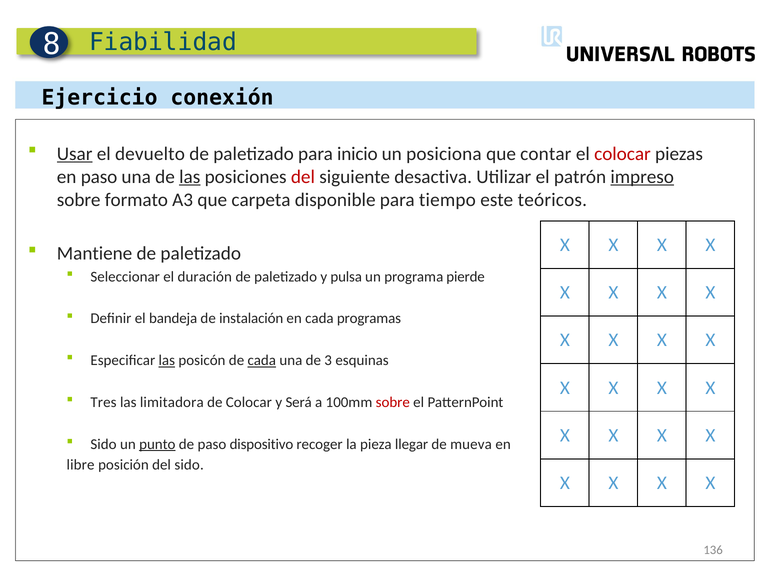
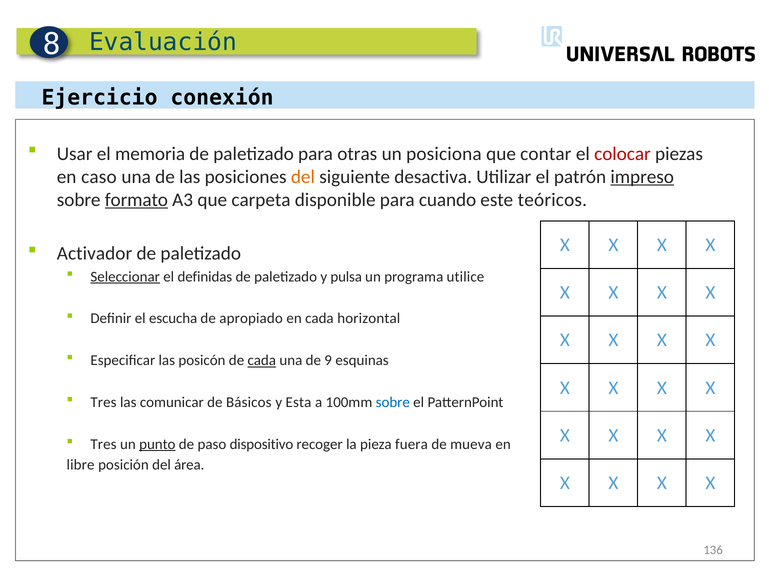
Fiabilidad: Fiabilidad -> Evaluación (163, 42)
Usar underline: present -> none (75, 154)
devuelto: devuelto -> memoria (150, 154)
inicio: inicio -> otras (357, 154)
en paso: paso -> caso (99, 177)
las underline: present -> none (190, 177)
del colour: red -> orange (303, 177)
formato underline: none -> present (136, 200)
tiempo: tiempo -> cuando (448, 200)
Mantiene: Mantiene -> Activador (95, 254)
Seleccionar underline: none -> present (125, 277)
duración: duración -> definidas (205, 277)
pierde: pierde -> utilice (465, 277)
bandeja: bandeja -> escucha (173, 319)
instalación: instalación -> apropiado (251, 319)
programas: programas -> horizontal (369, 319)
las underline: present -> none (167, 361)
3: 3 -> 9 (328, 361)
limitadora: limitadora -> comunicar (172, 403)
de Colocar: Colocar -> Básicos (249, 403)
Será: Será -> Esta (298, 403)
sobre colour: red -> blue (393, 403)
Sido: Sido -> Tres (104, 445)
llegar: llegar -> fuera (411, 445)
del sido: sido -> área (189, 466)
